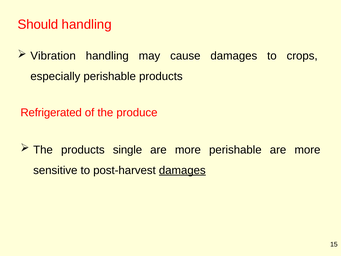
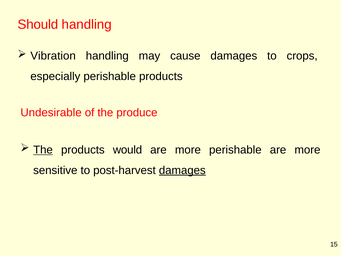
Refrigerated: Refrigerated -> Undesirable (51, 112)
The underline: none -> present (43, 150)
single: single -> would (128, 150)
